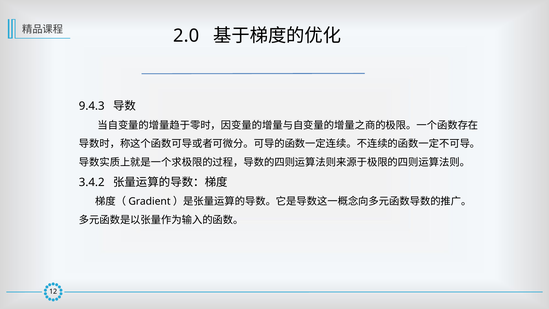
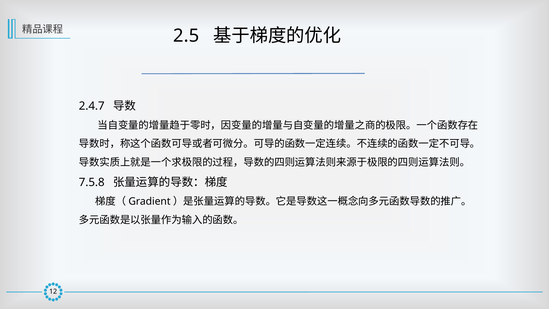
2.0: 2.0 -> 2.5 (186, 36)
9.4.3: 9.4.3 -> 2.4.7 (92, 106)
3.4.2: 3.4.2 -> 7.5.8 (92, 182)
